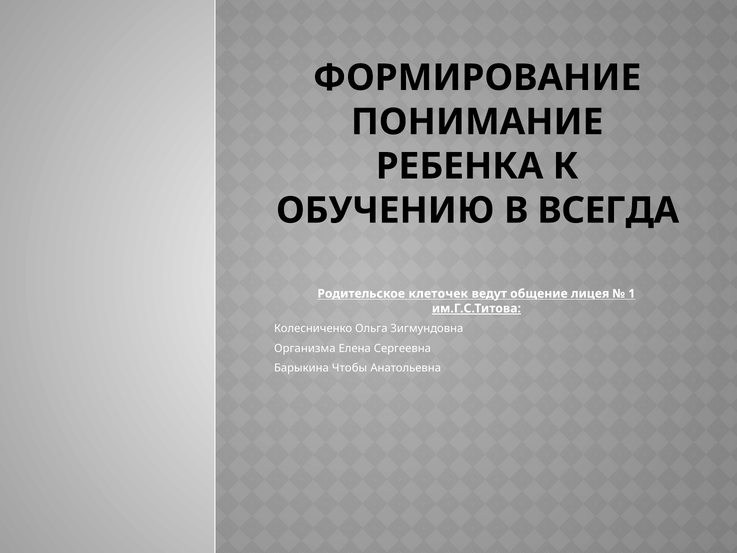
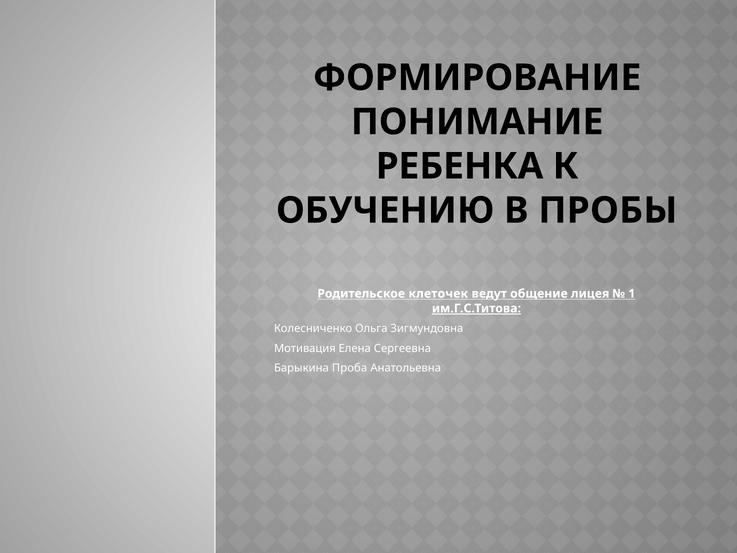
ВСЕГДА: ВСЕГДА -> ПРОБЫ (608, 210)
Организма: Организма -> Мотивация (305, 348)
Чтобы: Чтобы -> Проба (350, 368)
